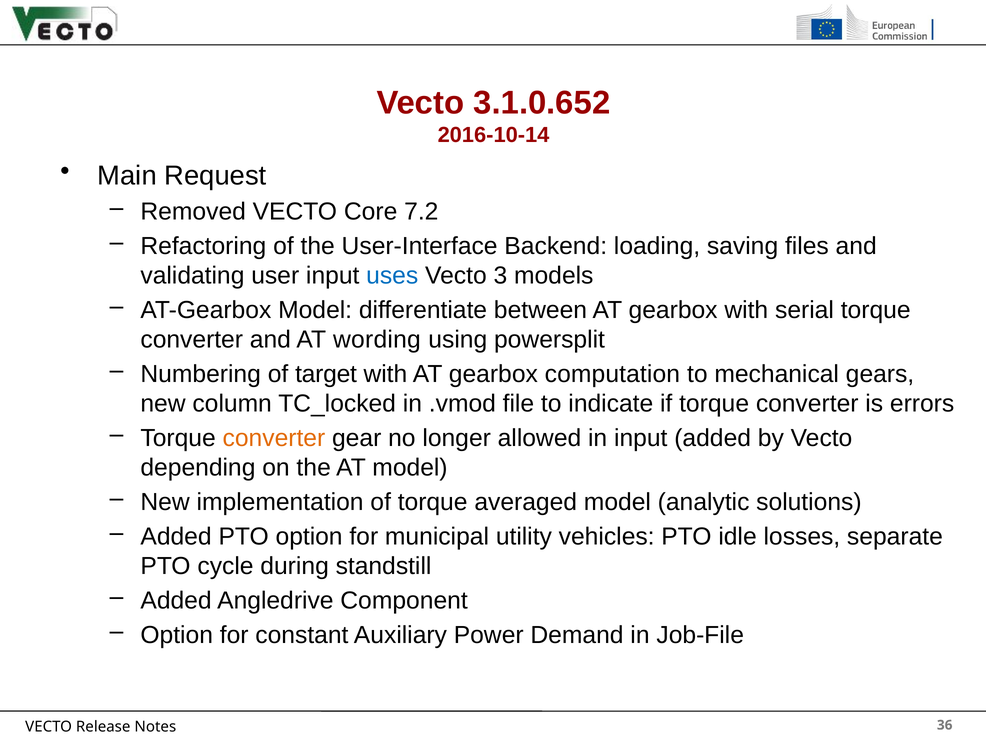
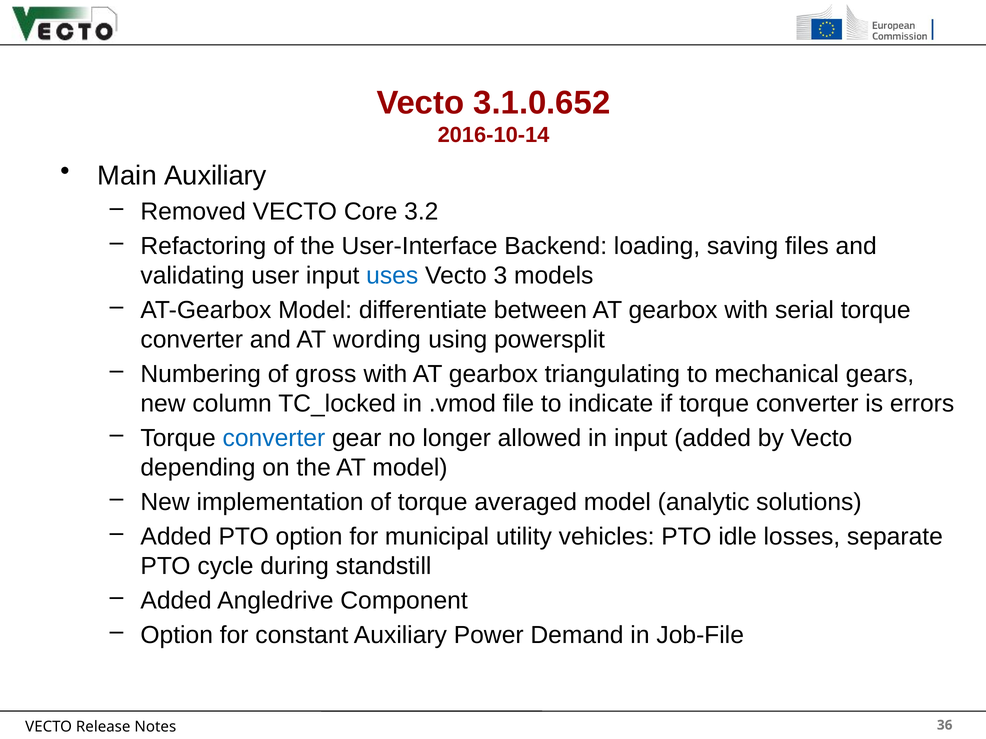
Main Request: Request -> Auxiliary (215, 176)
7.2: 7.2 -> 3.2 (421, 212)
target: target -> gross (326, 374)
computation: computation -> triangulating (612, 374)
converter colour: orange -> blue (274, 438)
